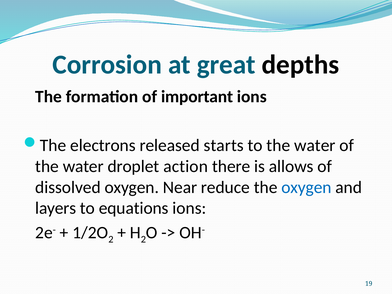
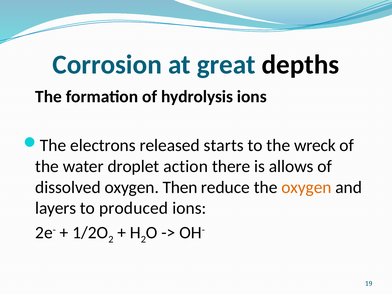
important: important -> hydrolysis (197, 97)
to the water: water -> wreck (315, 145)
Near: Near -> Then (180, 187)
oxygen colour: blue -> orange (306, 187)
equations: equations -> produced (134, 208)
